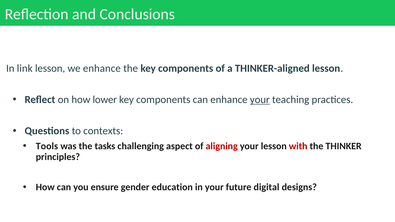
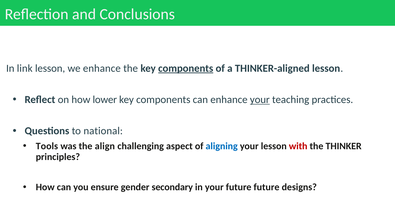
components underline: none -> present (186, 68)
contexts: contexts -> national (103, 131)
tasks: tasks -> align (105, 146)
aligning colour: red -> blue (222, 146)
education: education -> secondary (172, 187)
future digital: digital -> future (267, 187)
